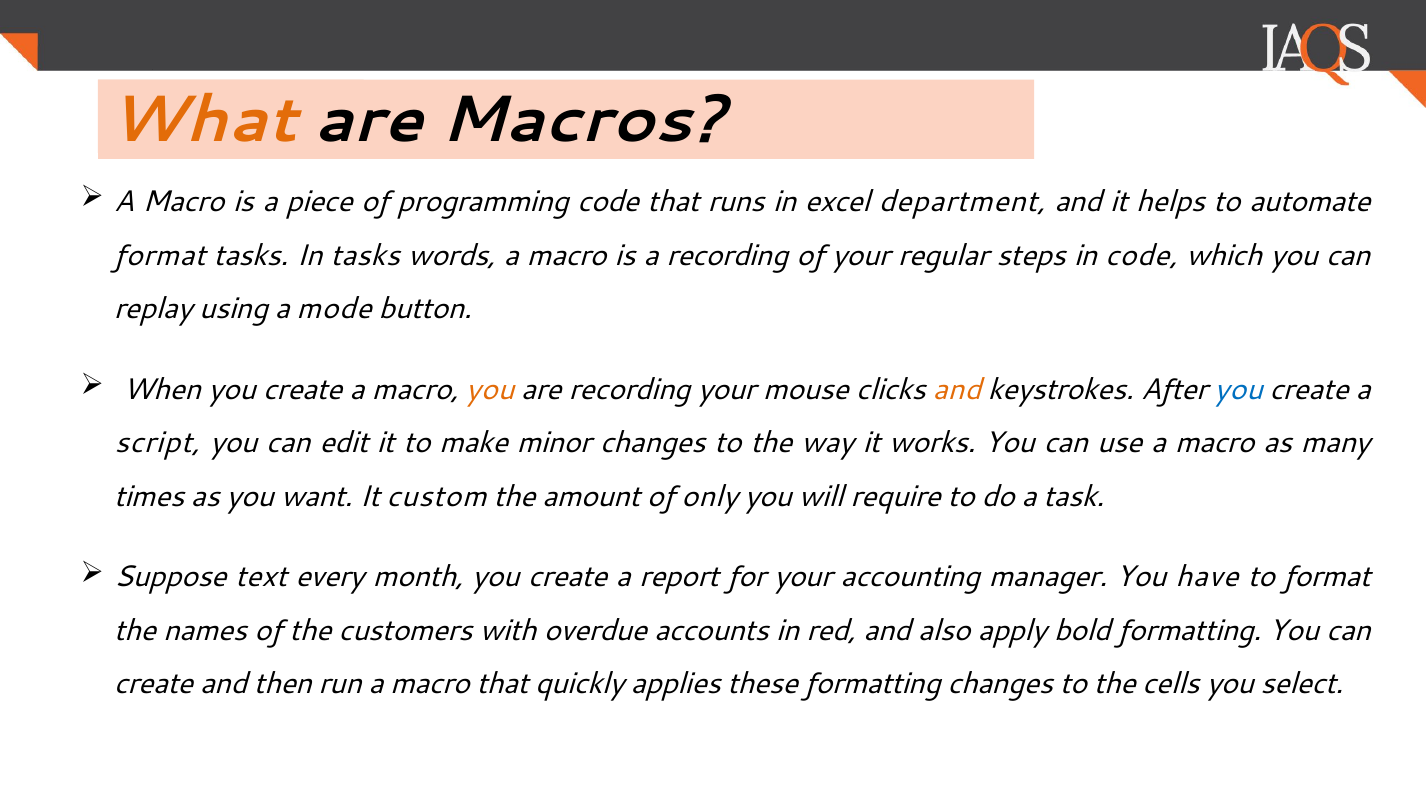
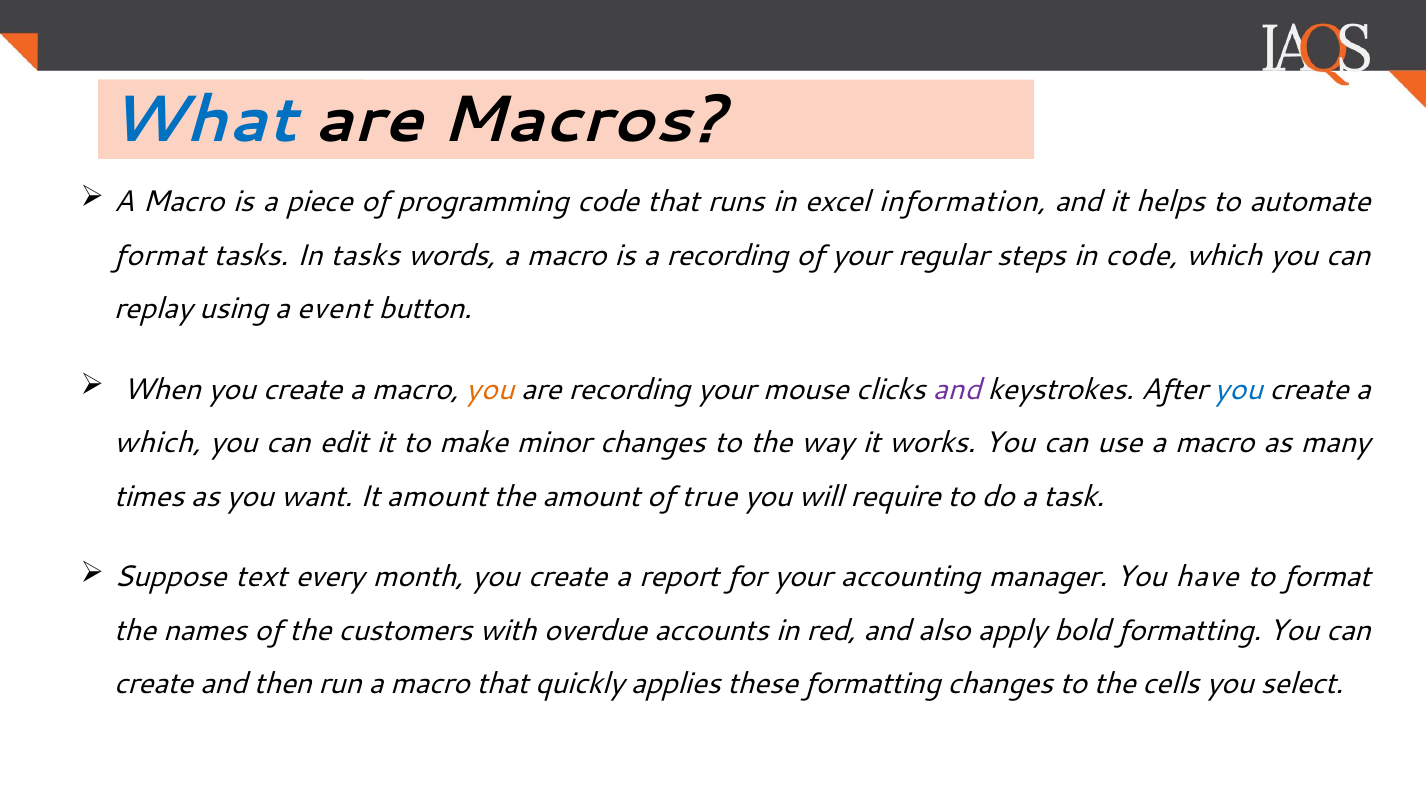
What colour: orange -> blue (203, 120)
department: department -> information (962, 202)
mode: mode -> event (334, 309)
and colour: orange -> purple (957, 390)
script: script -> which (158, 443)
It custom: custom -> amount (437, 497)
only: only -> true (709, 497)
